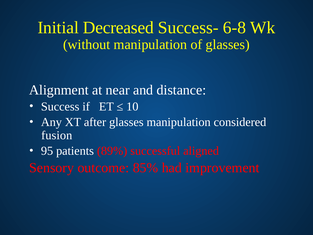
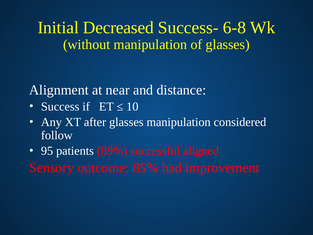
fusion: fusion -> follow (57, 135)
